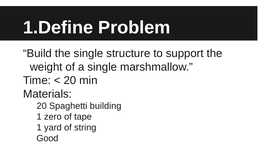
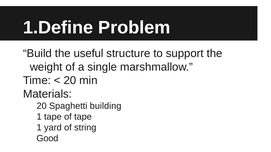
the single: single -> useful (89, 54)
1 zero: zero -> tape (53, 117)
